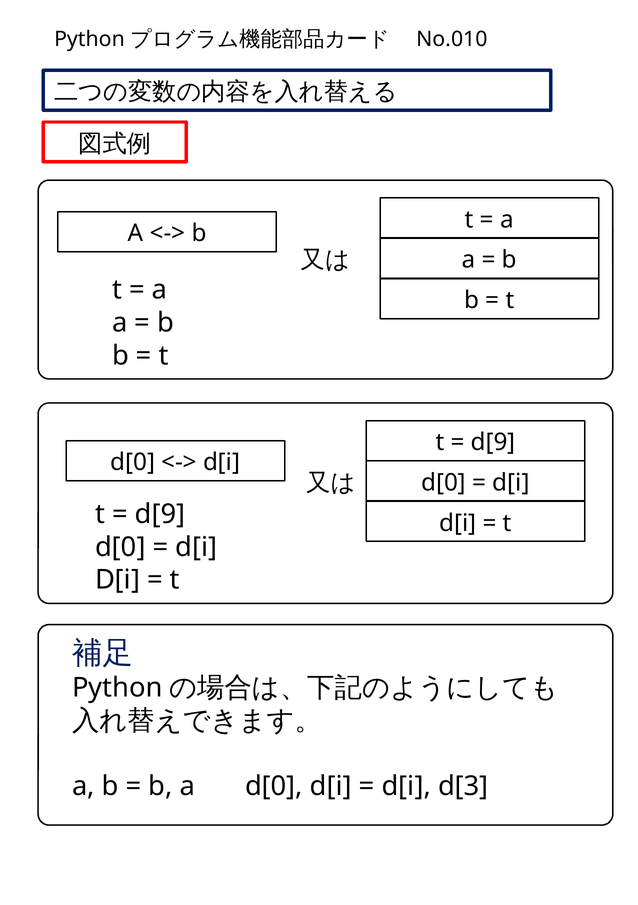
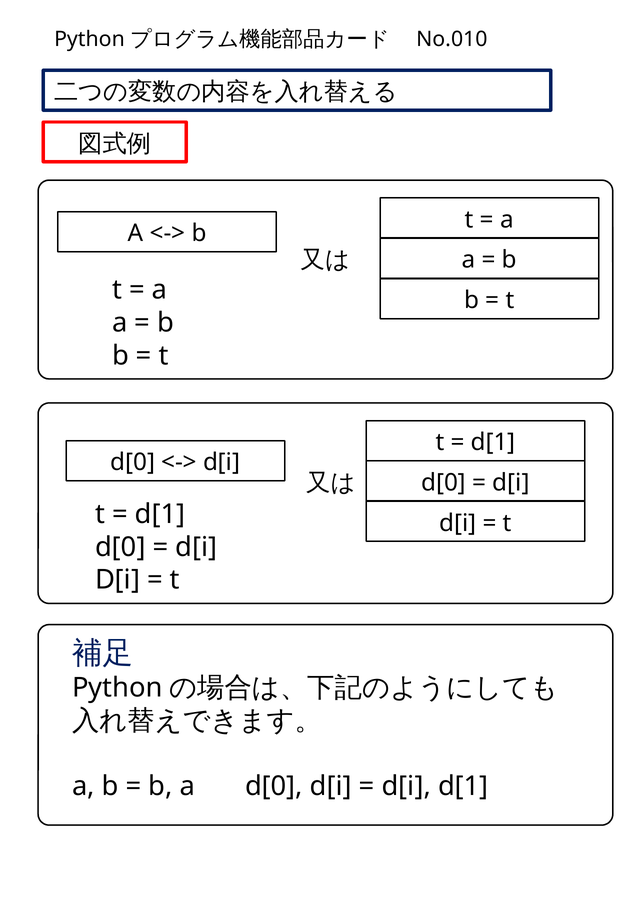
d[9: d[9 -> d[1 (493, 442)
d[9: d[9 -> d[1 (160, 514)
d[i d[3: d[3 -> d[1 (463, 787)
